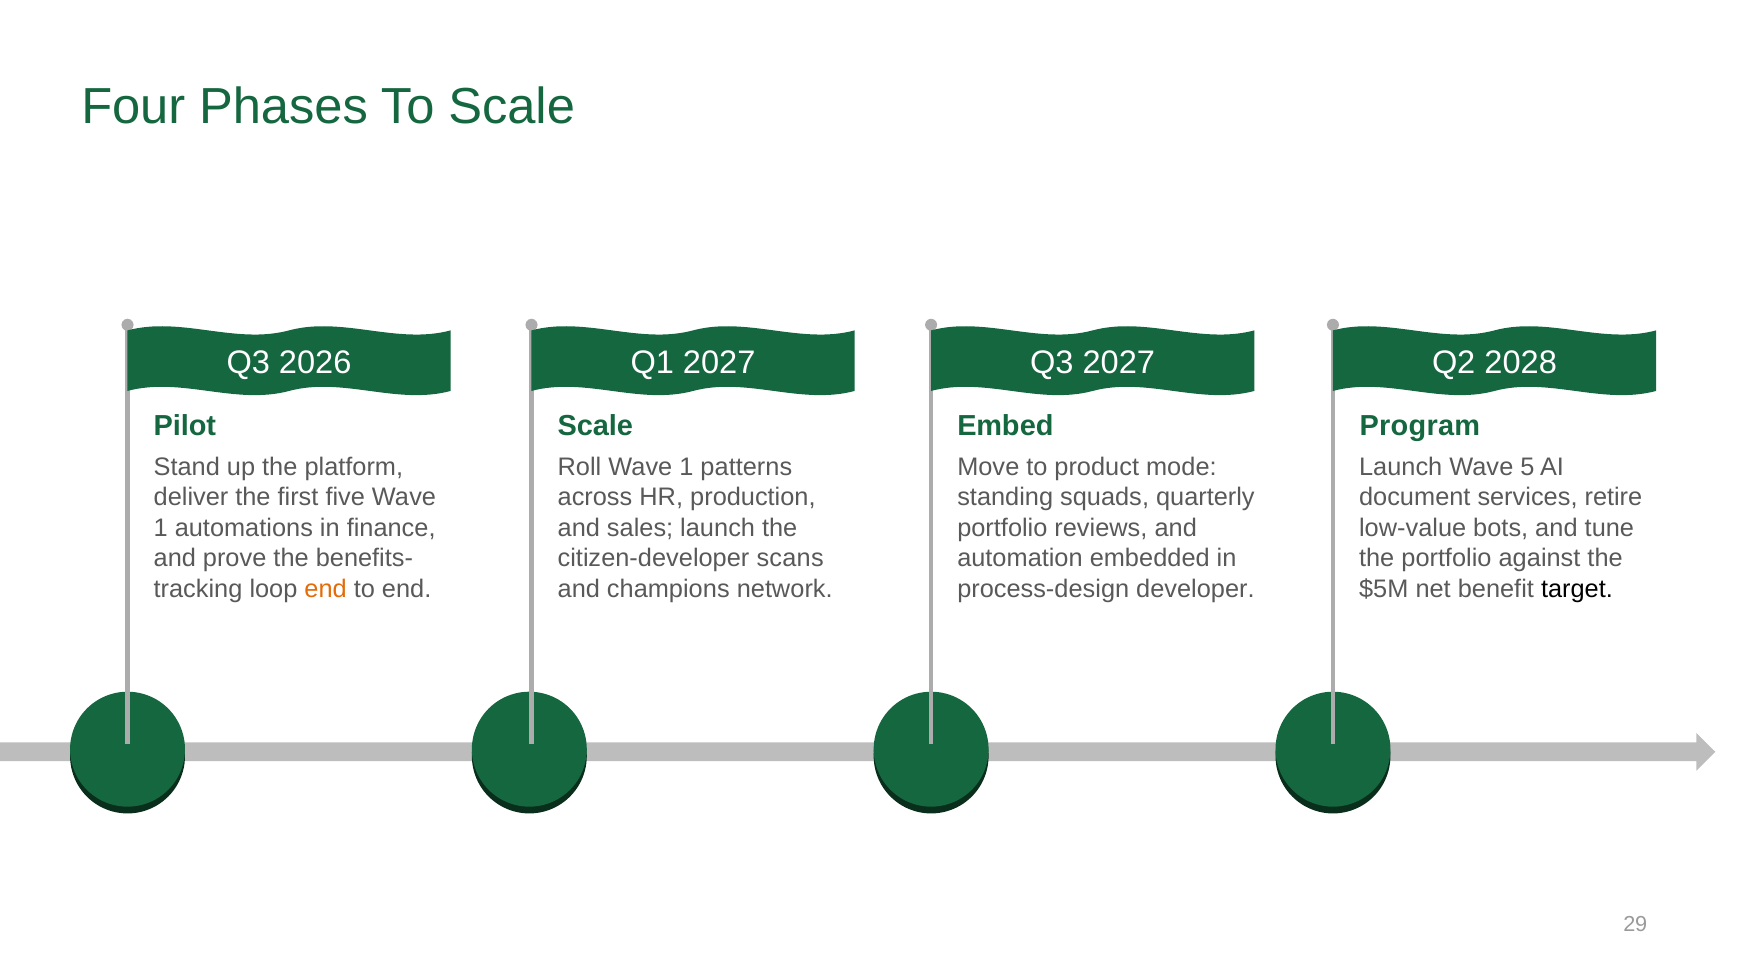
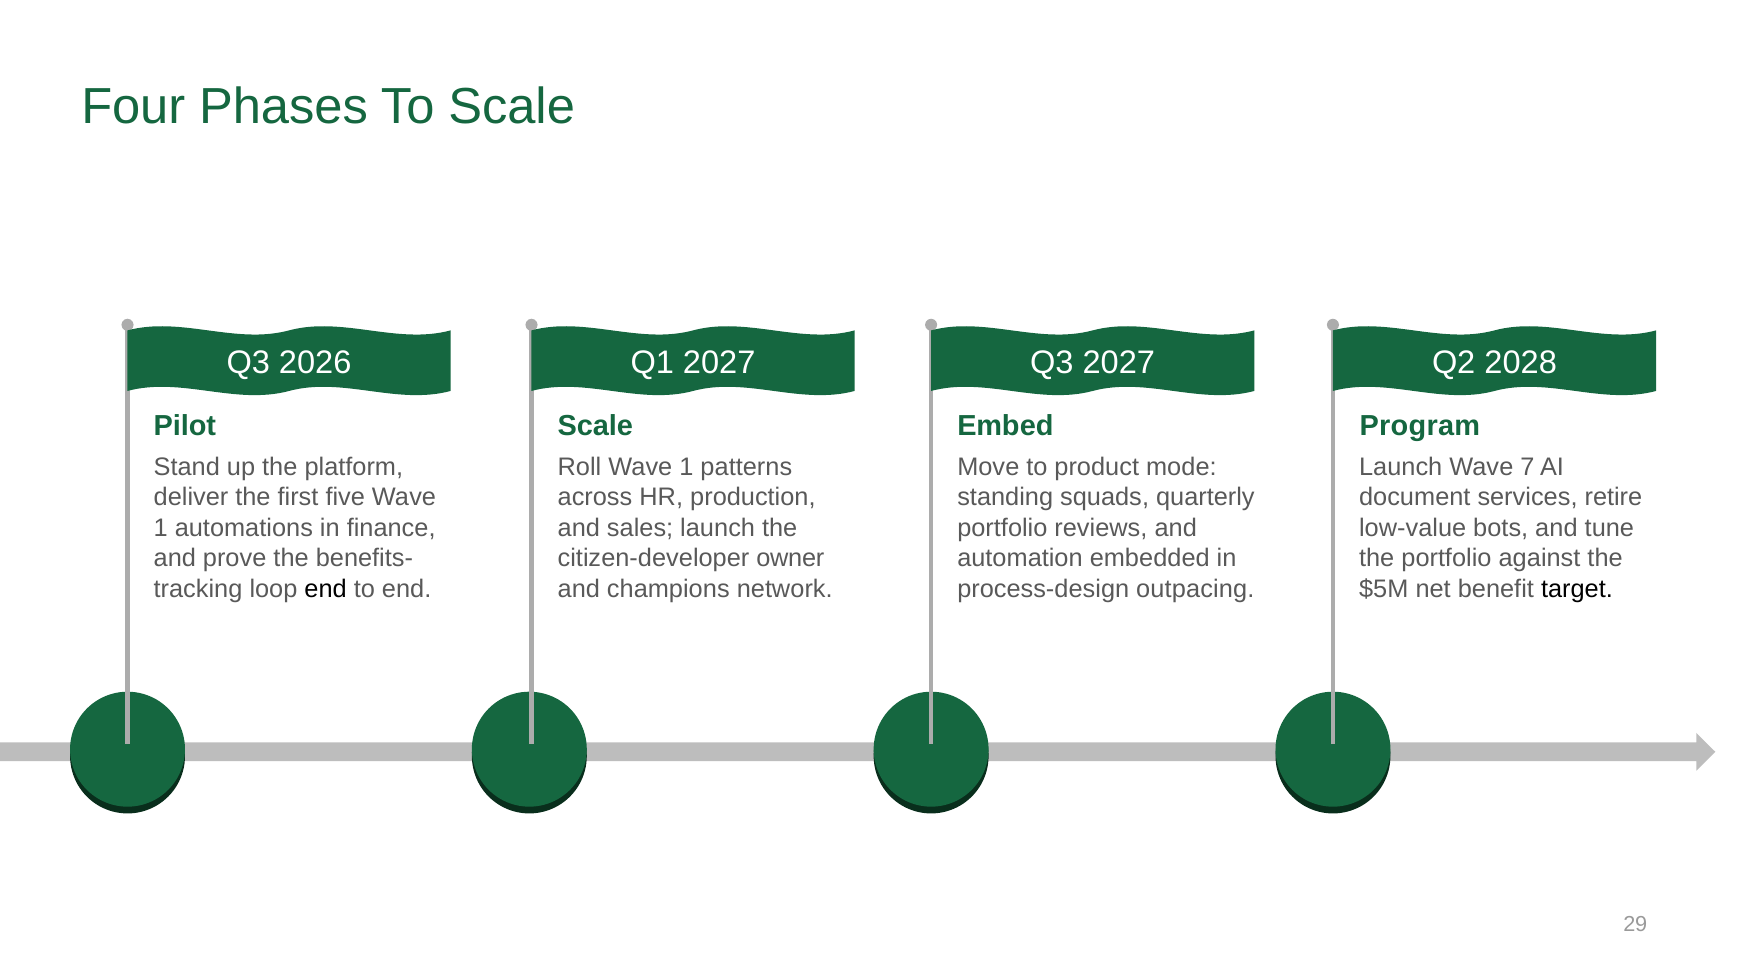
5: 5 -> 7 (1527, 467)
scans: scans -> owner (790, 558)
end colour: orange -> black (326, 589)
developer: developer -> outpacing (1195, 589)
